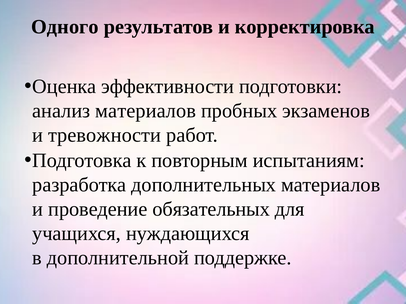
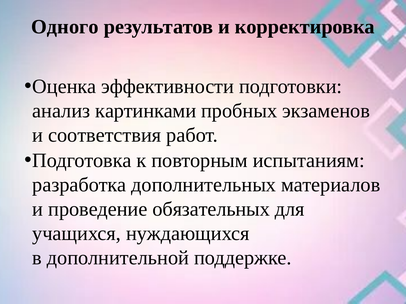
анализ материалов: материалов -> картинками (146, 111)
тревожности: тревожности -> соответствия (105, 135)
